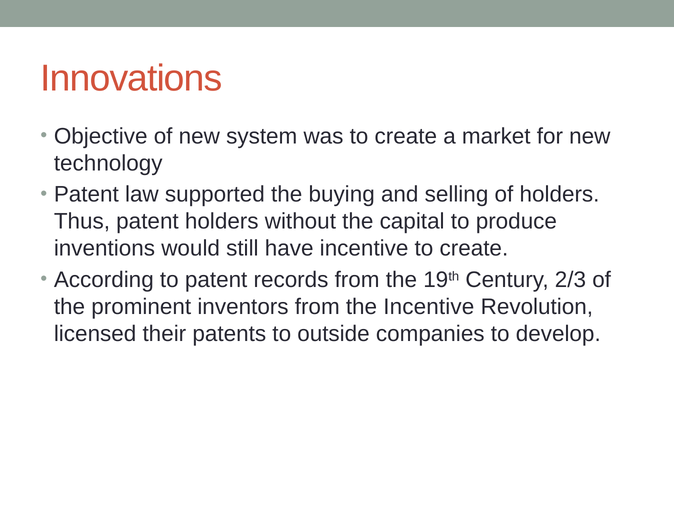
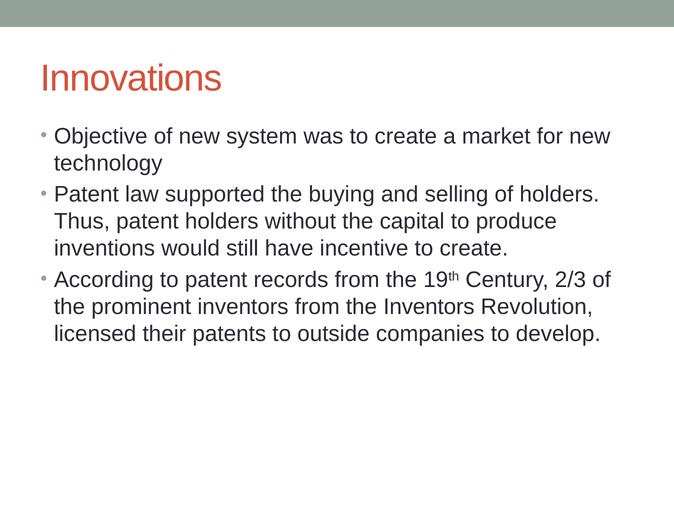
the Incentive: Incentive -> Inventors (429, 307)
